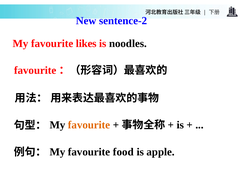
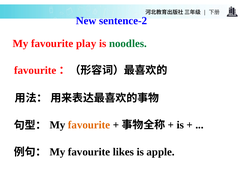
likes: likes -> play (86, 44)
noodles colour: black -> green (128, 44)
food: food -> likes (123, 152)
